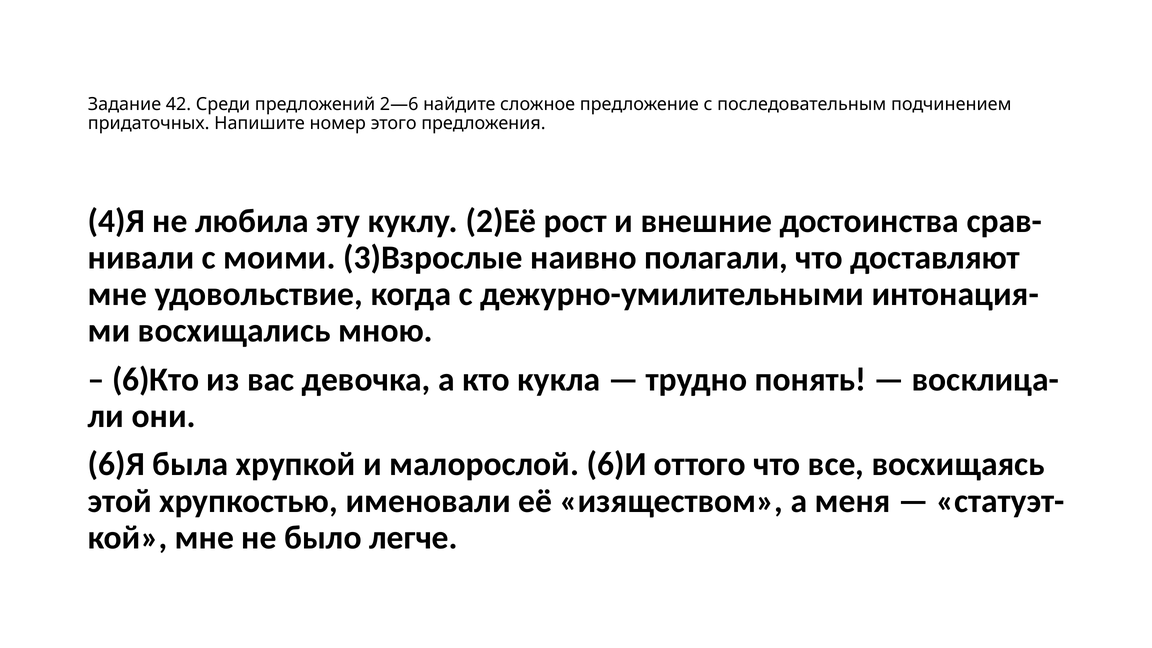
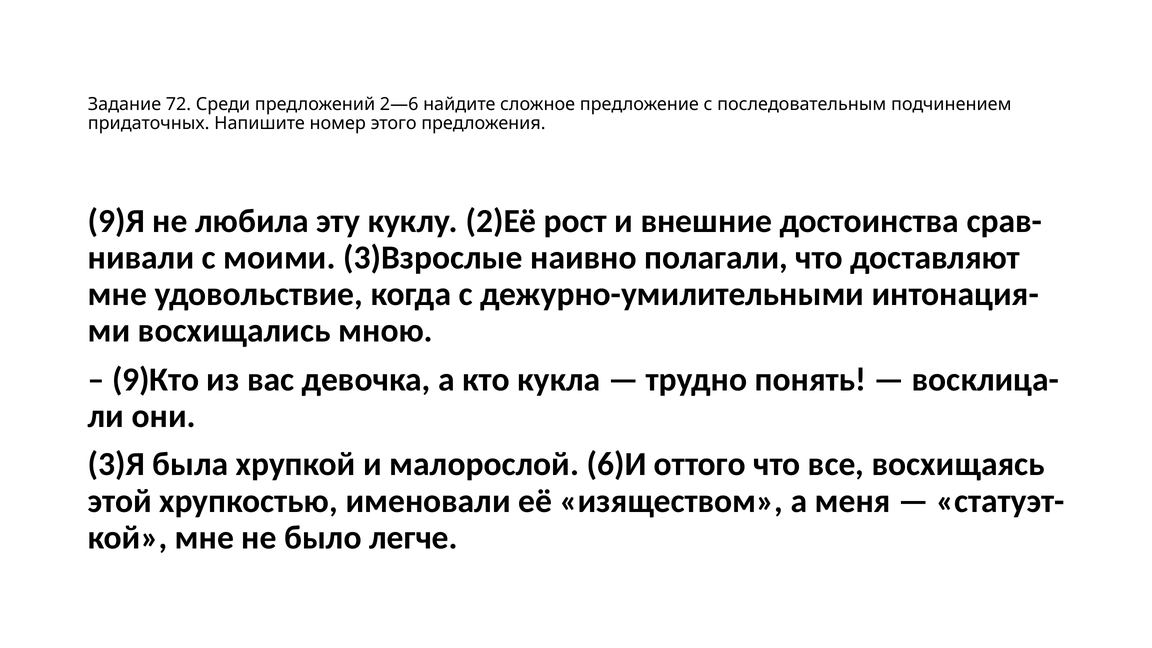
42: 42 -> 72 (178, 104)
4)Я: 4)Я -> 9)Я (116, 221)
6)Кто: 6)Кто -> 9)Кто (156, 380)
6)Я: 6)Я -> 3)Я (116, 464)
